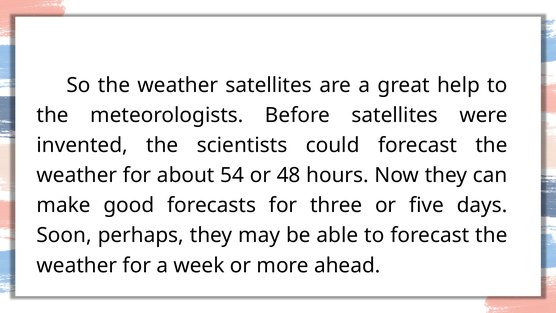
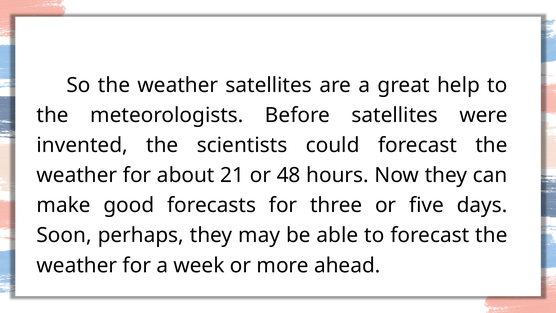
54: 54 -> 21 (232, 175)
